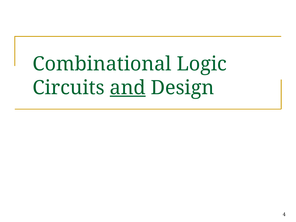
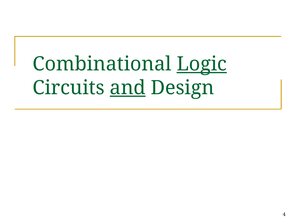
Logic underline: none -> present (202, 64)
